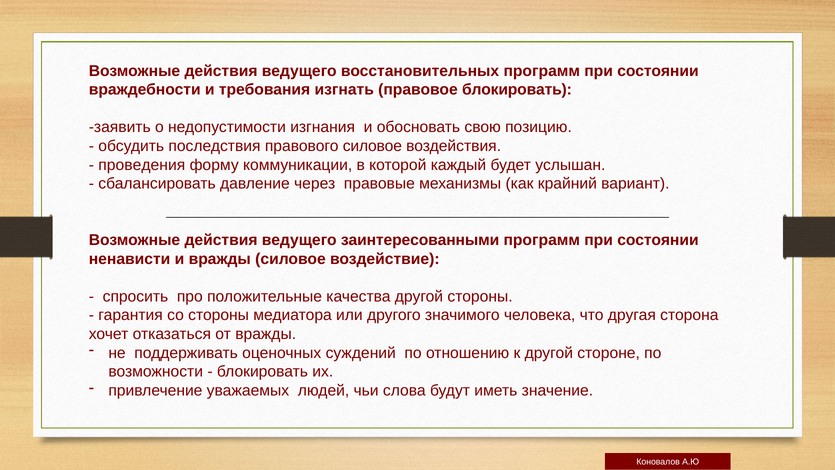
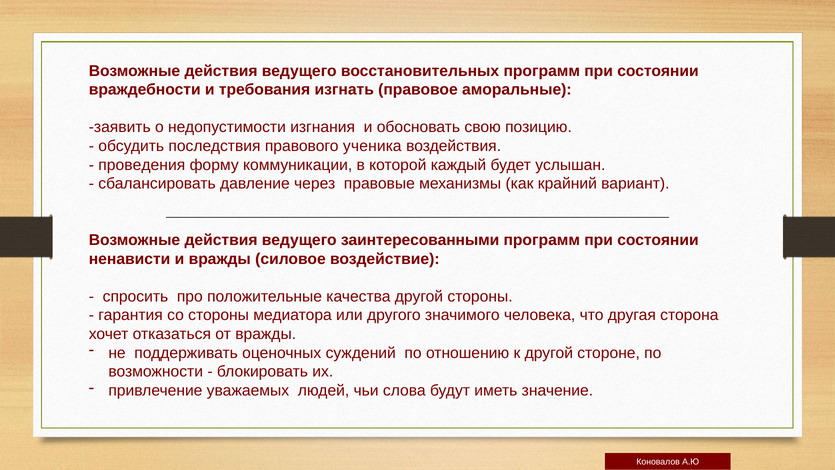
правовое блокировать: блокировать -> аморальные (517, 90)
правового силовое: силовое -> ученика (372, 146)
